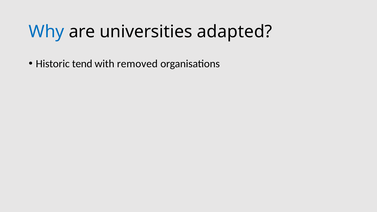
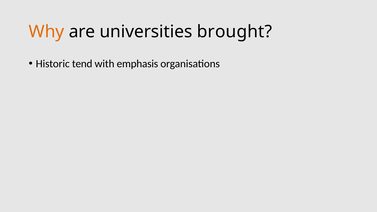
Why colour: blue -> orange (47, 32)
adapted: adapted -> brought (234, 32)
removed: removed -> emphasis (137, 64)
